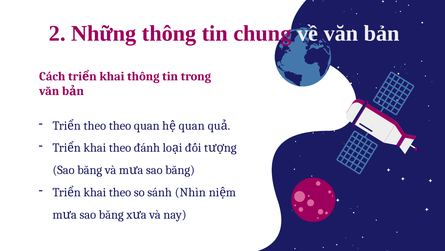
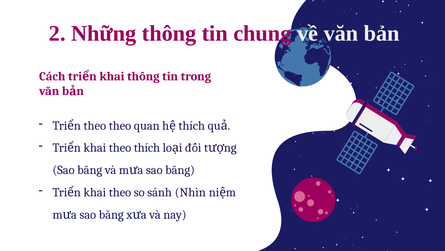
quan: quan -> thích (192, 125)
theo đánh: đánh -> thích (147, 147)
